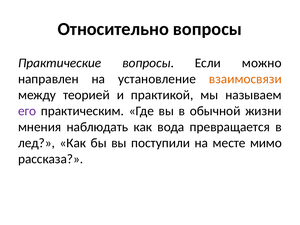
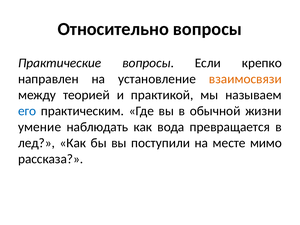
можно: можно -> крепко (262, 63)
его colour: purple -> blue (27, 111)
мнения: мнения -> умение (40, 127)
